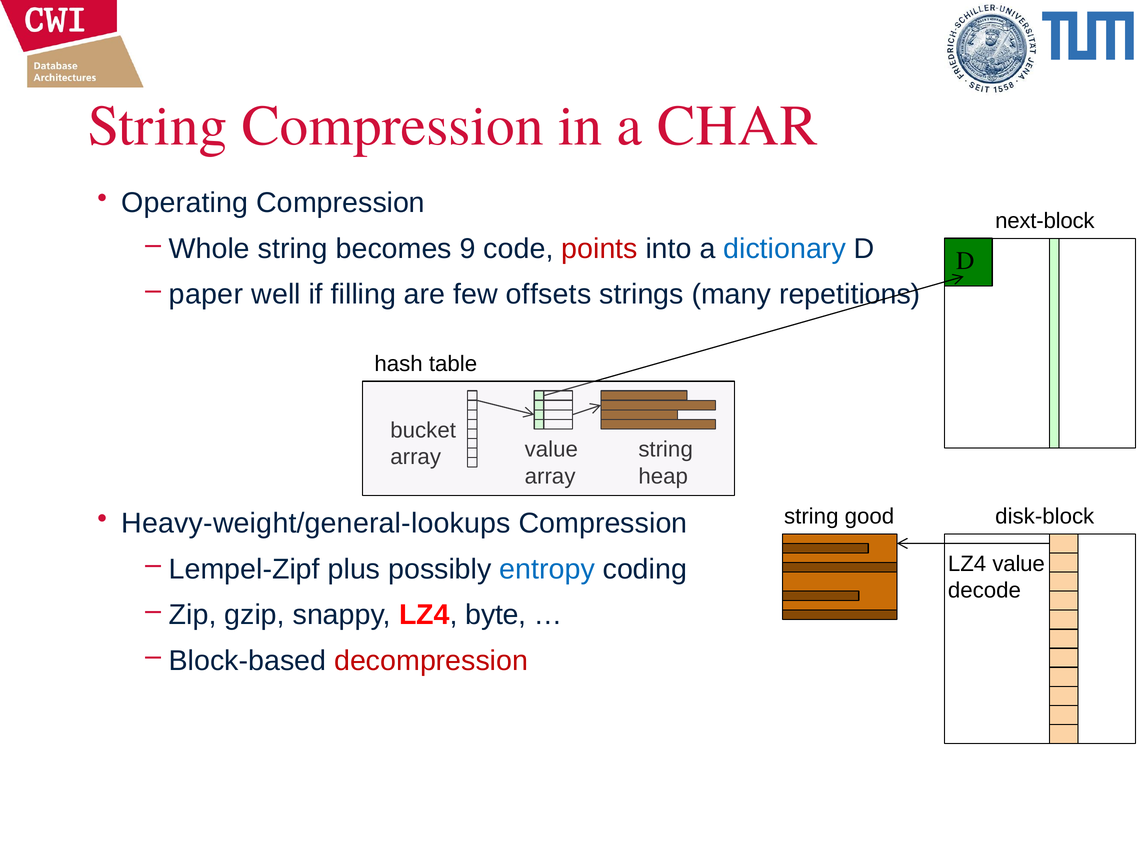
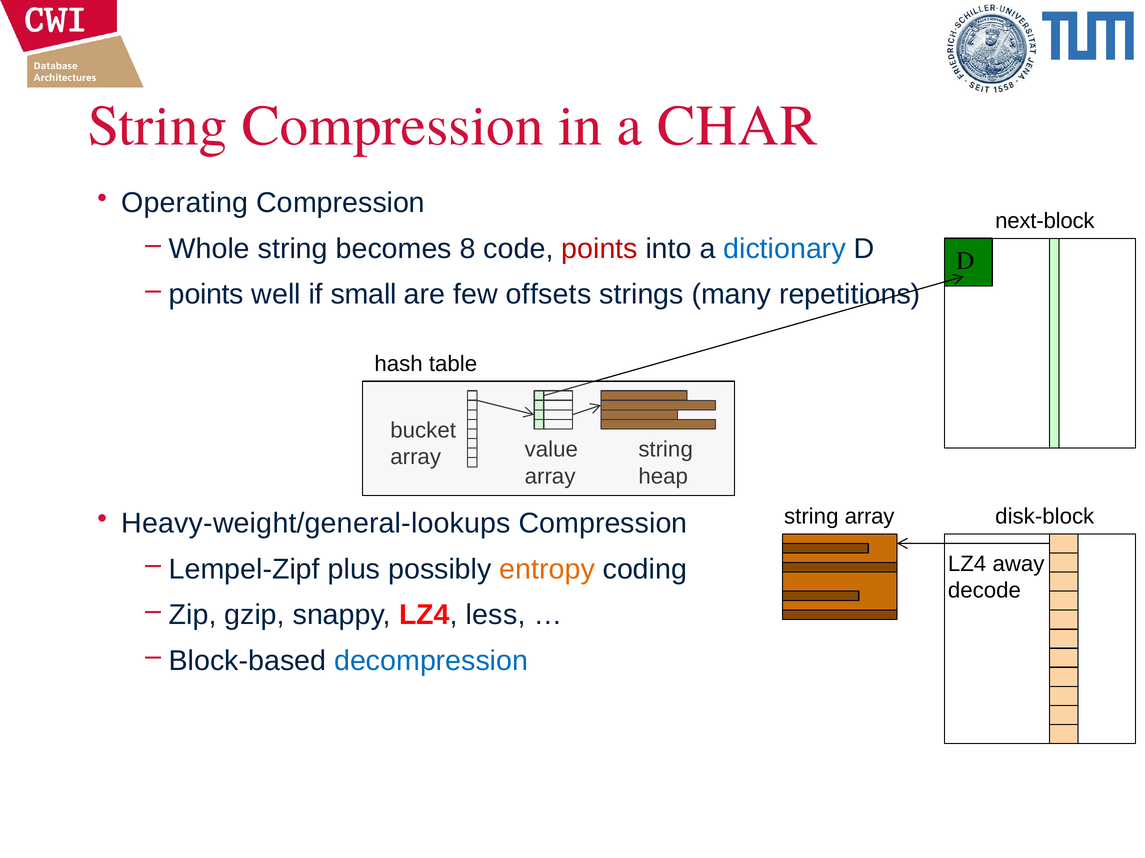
9: 9 -> 8 (468, 249)
paper: paper -> points (206, 295)
filling: filling -> small (364, 295)
string good: good -> array (870, 517)
LZ4 value: value -> away (1018, 564)
entropy colour: blue -> orange (547, 570)
byte: byte -> less (496, 615)
decompression colour: red -> blue (431, 661)
